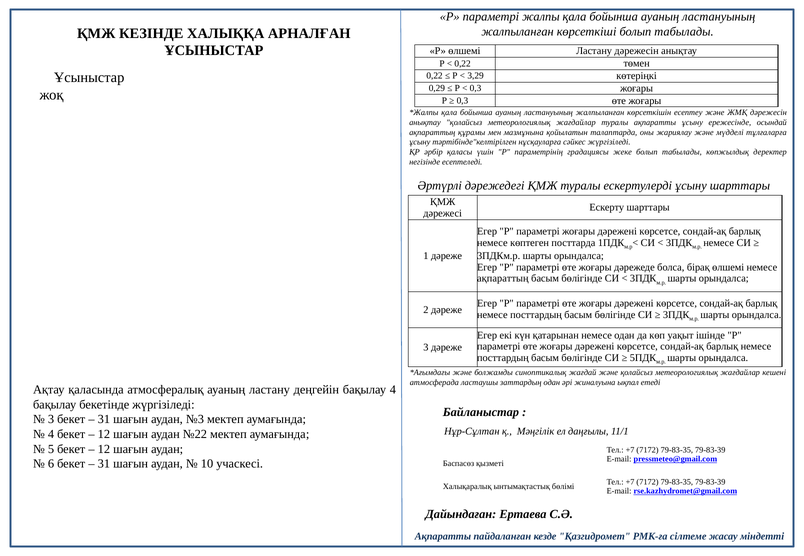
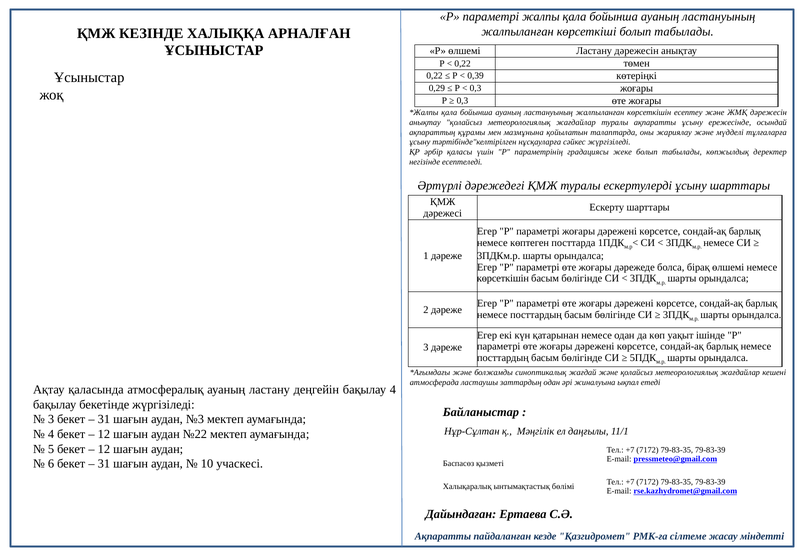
3,29: 3,29 -> 0,39 (476, 76)
ақпараттың: ақпараттың -> көрсеткішін (503, 279)
